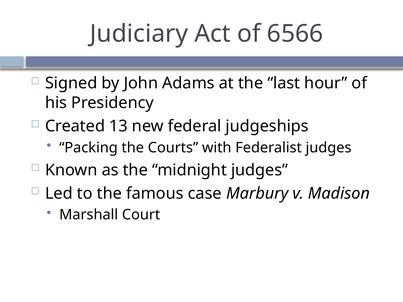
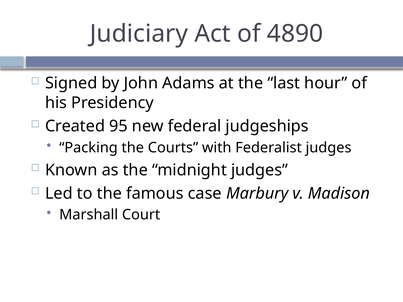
6566: 6566 -> 4890 (295, 34)
13: 13 -> 95 (118, 126)
